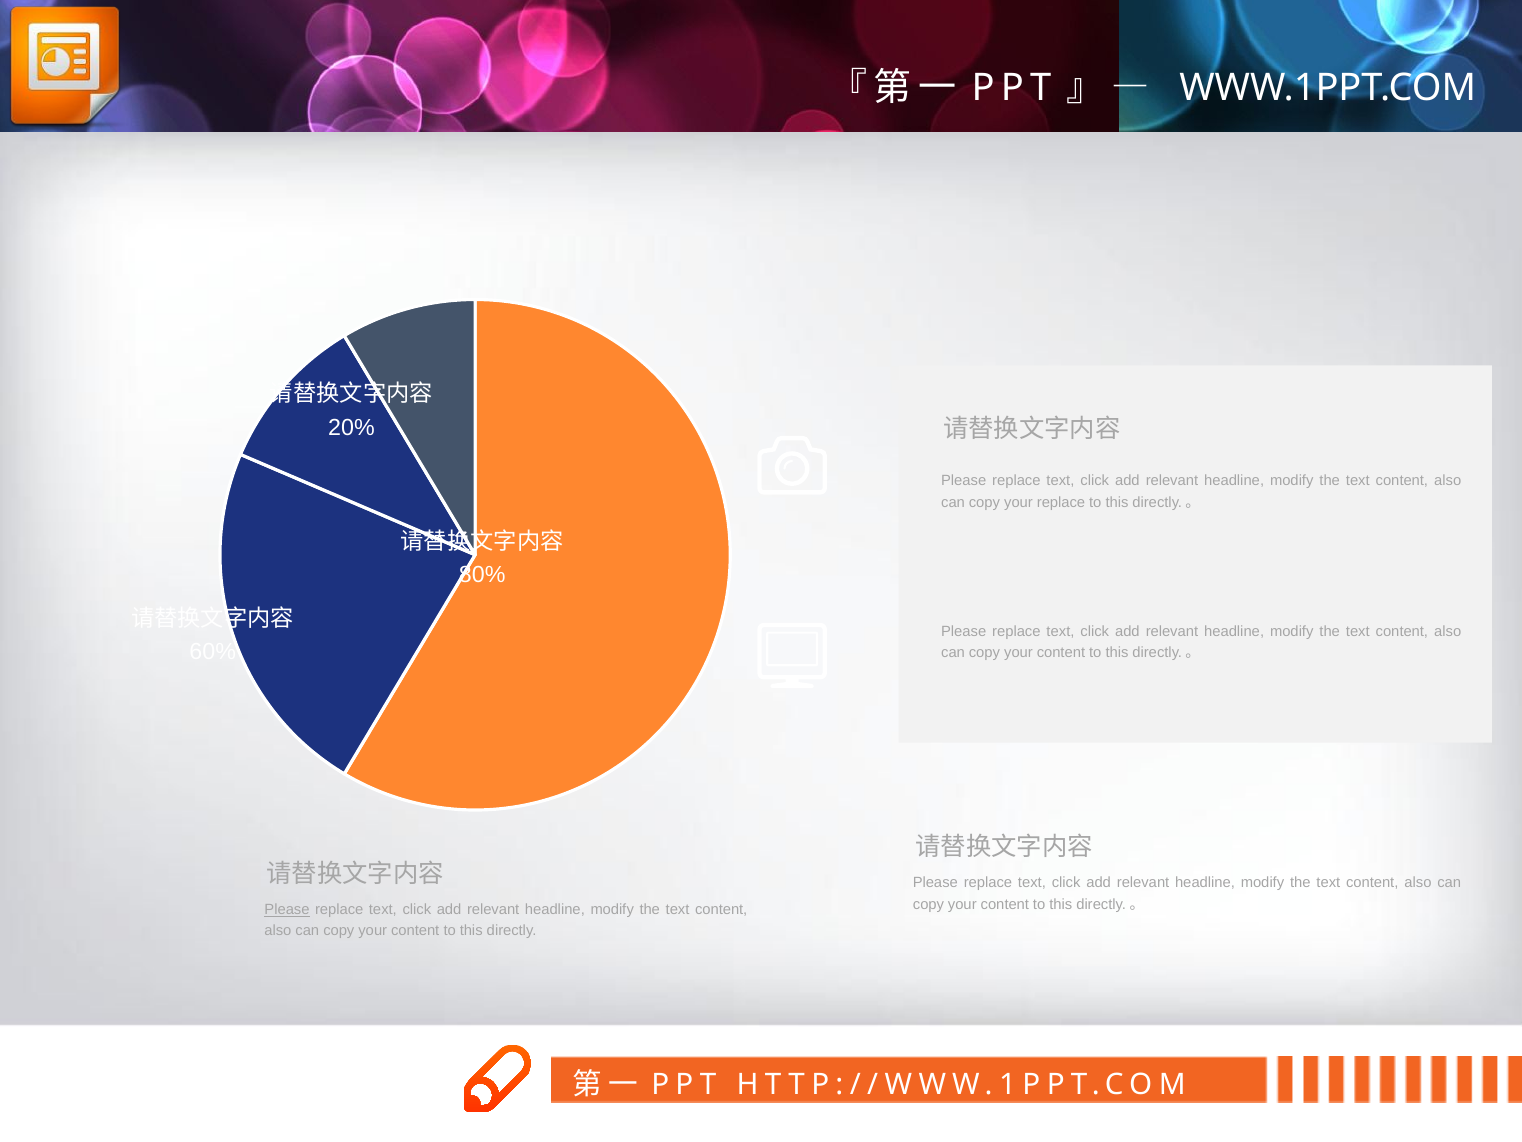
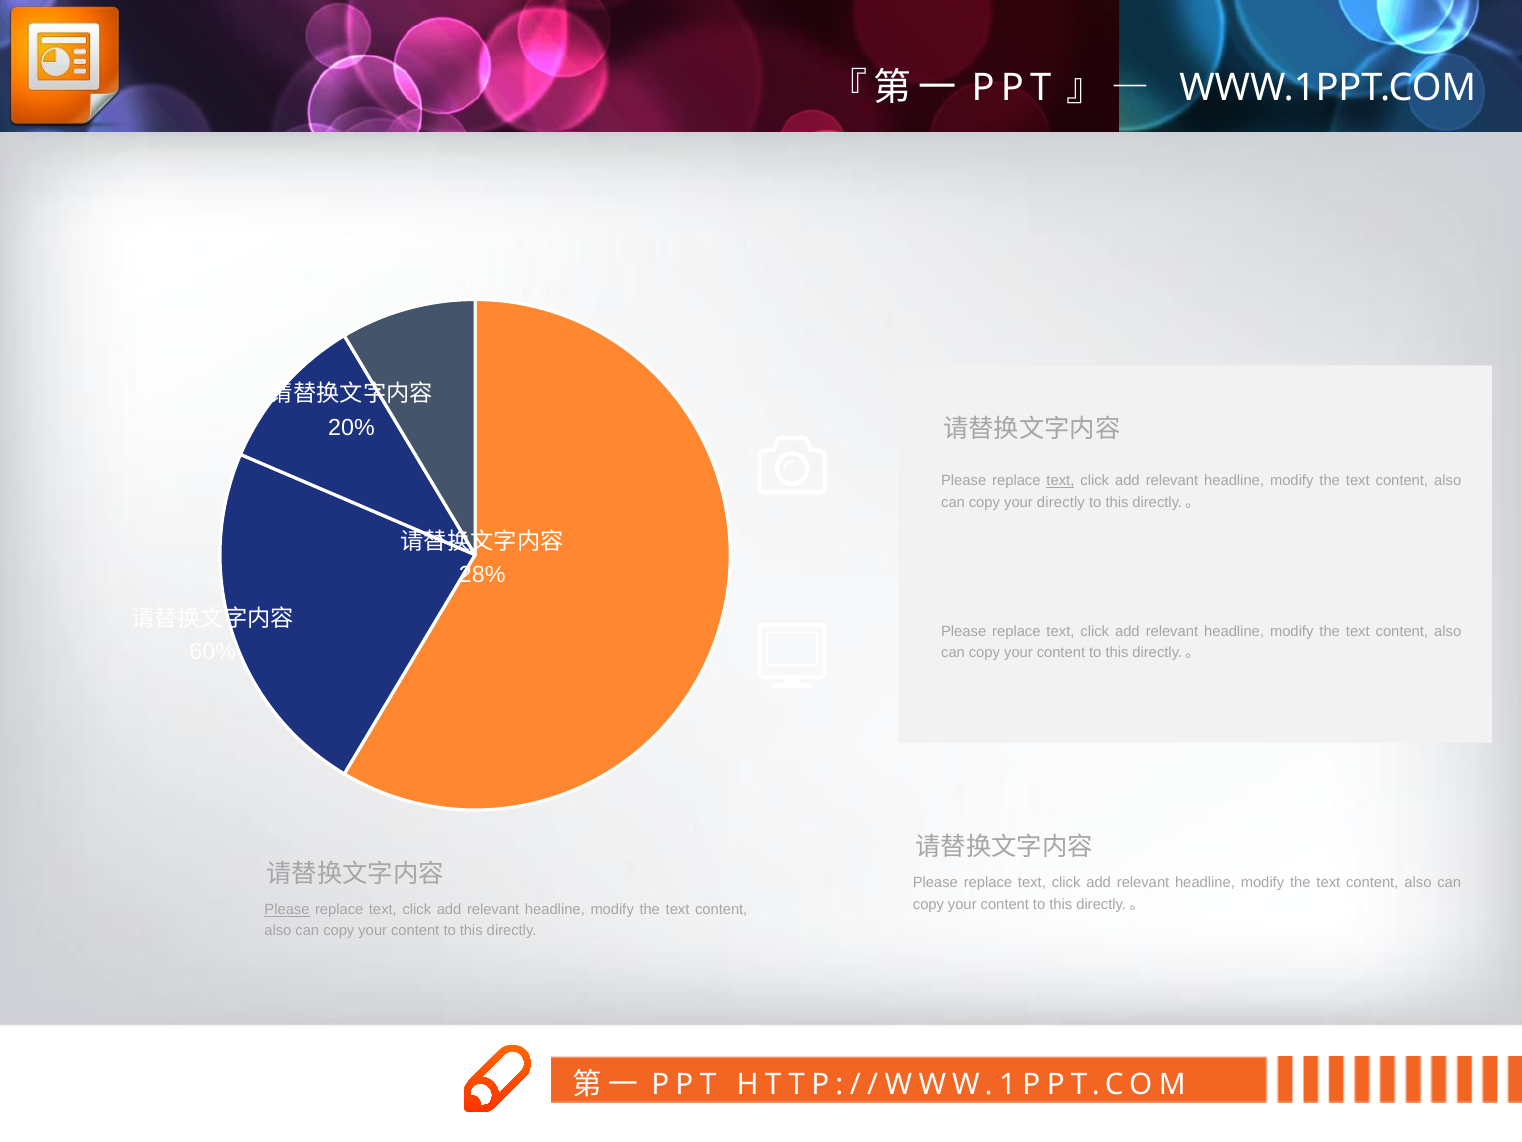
text underline: none -> present (1060, 481)
your replace: replace -> directly (1061, 502)
80%: 80% -> 28% (482, 575)
